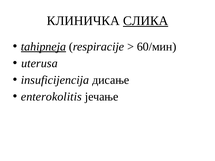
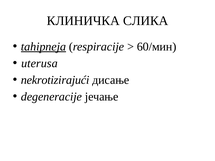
СЛИКА underline: present -> none (146, 21)
insuficijencija: insuficijencija -> nekrotizirajući (55, 80)
enterokolitis: enterokolitis -> degeneracije (51, 97)
